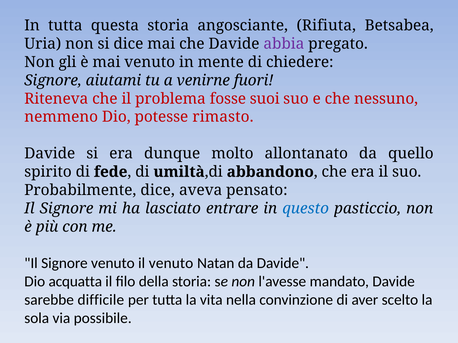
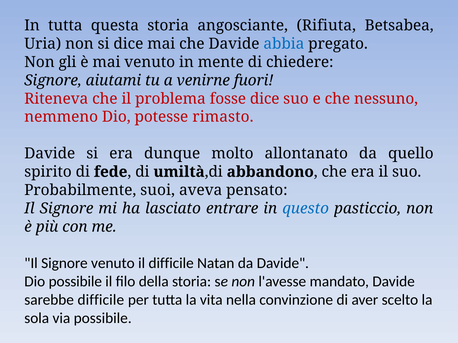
abbia colour: purple -> blue (284, 44)
fosse suoi: suoi -> dice (265, 99)
Probabilmente dice: dice -> suoi (158, 190)
il venuto: venuto -> difficile (171, 264)
Dio acquatta: acquatta -> possibile (75, 282)
